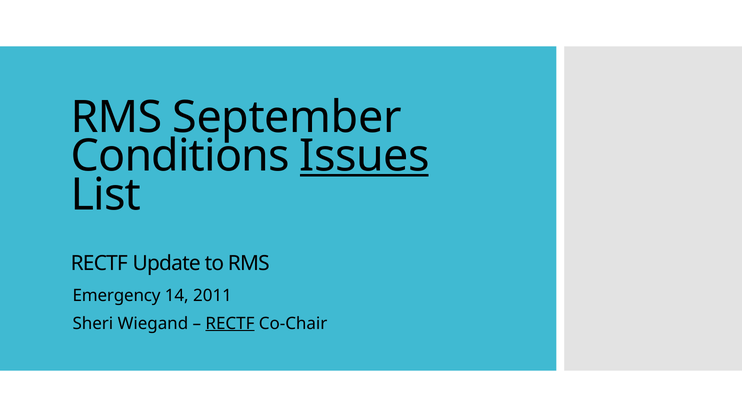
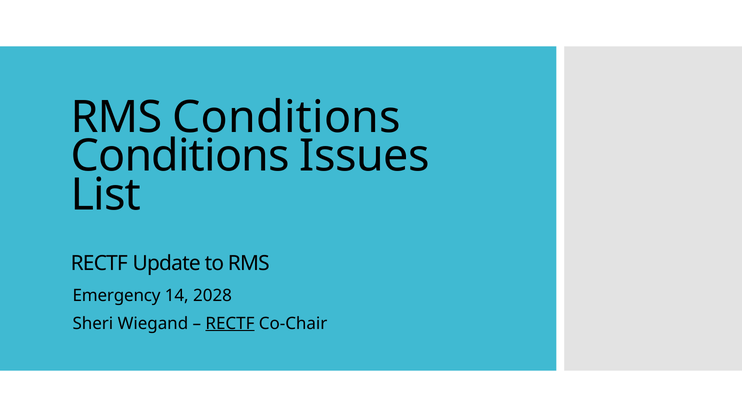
RMS September: September -> Conditions (287, 118)
Issues underline: present -> none (365, 156)
2011: 2011 -> 2028 (213, 296)
